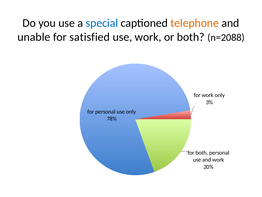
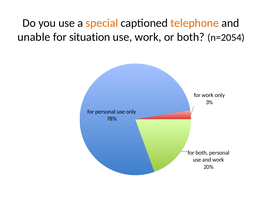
special colour: blue -> orange (102, 23)
satisfied: satisfied -> situation (90, 37)
n=2088: n=2088 -> n=2054 (226, 38)
